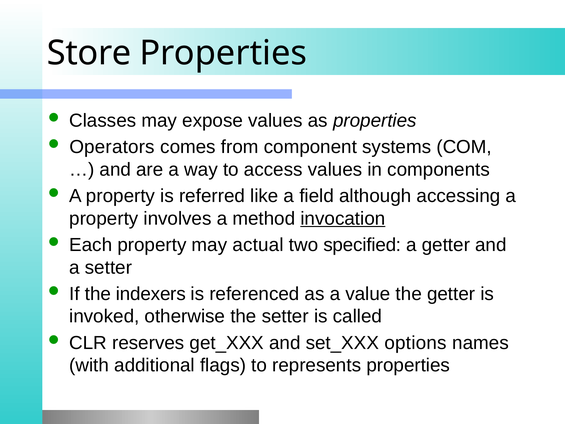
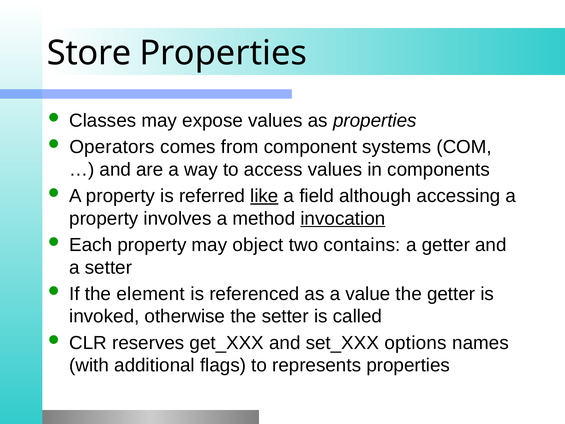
like underline: none -> present (264, 196)
actual: actual -> object (258, 245)
specified: specified -> contains (362, 245)
indexers: indexers -> element (151, 294)
